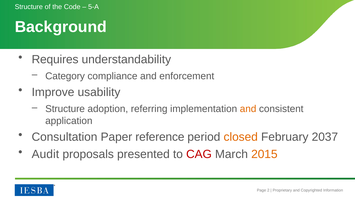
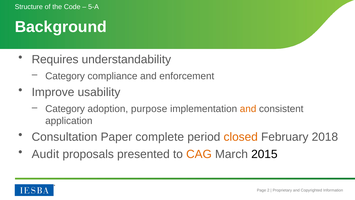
Structure: Structure -> Category (65, 109)
referring: referring -> purpose (149, 109)
reference: reference -> complete (160, 137)
2037: 2037 -> 2018 (325, 137)
CAG colour: red -> orange (199, 154)
2015 colour: orange -> black (264, 154)
